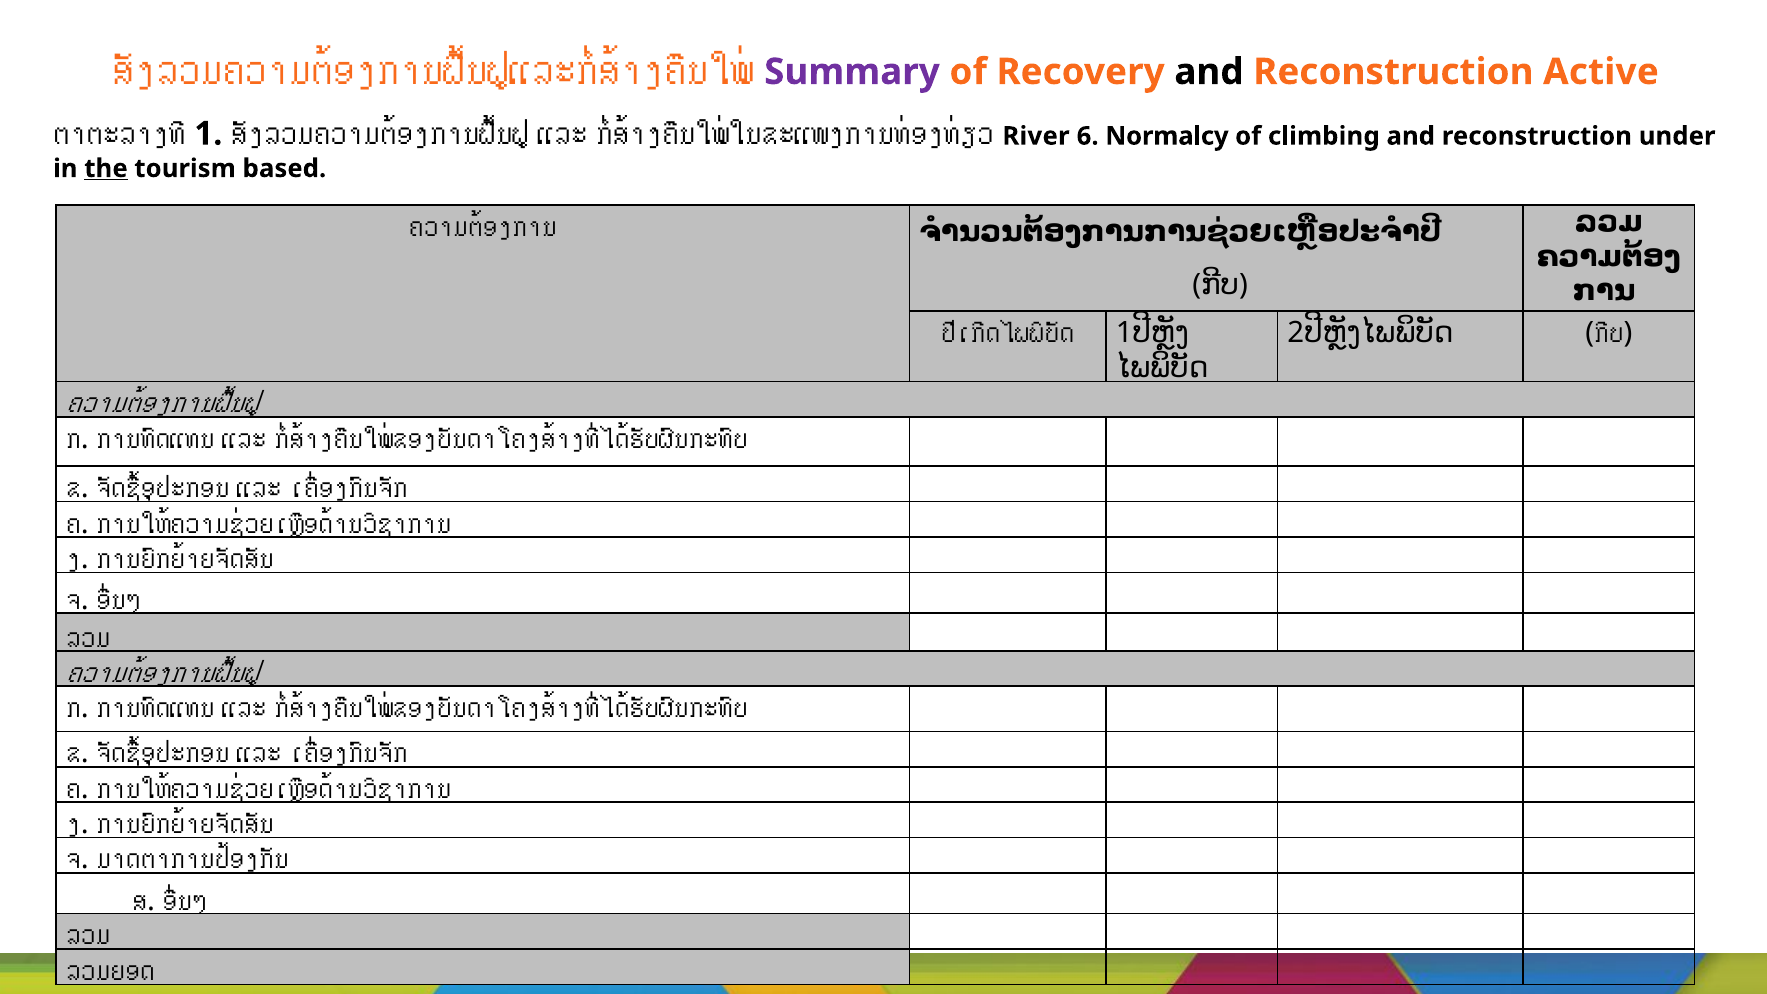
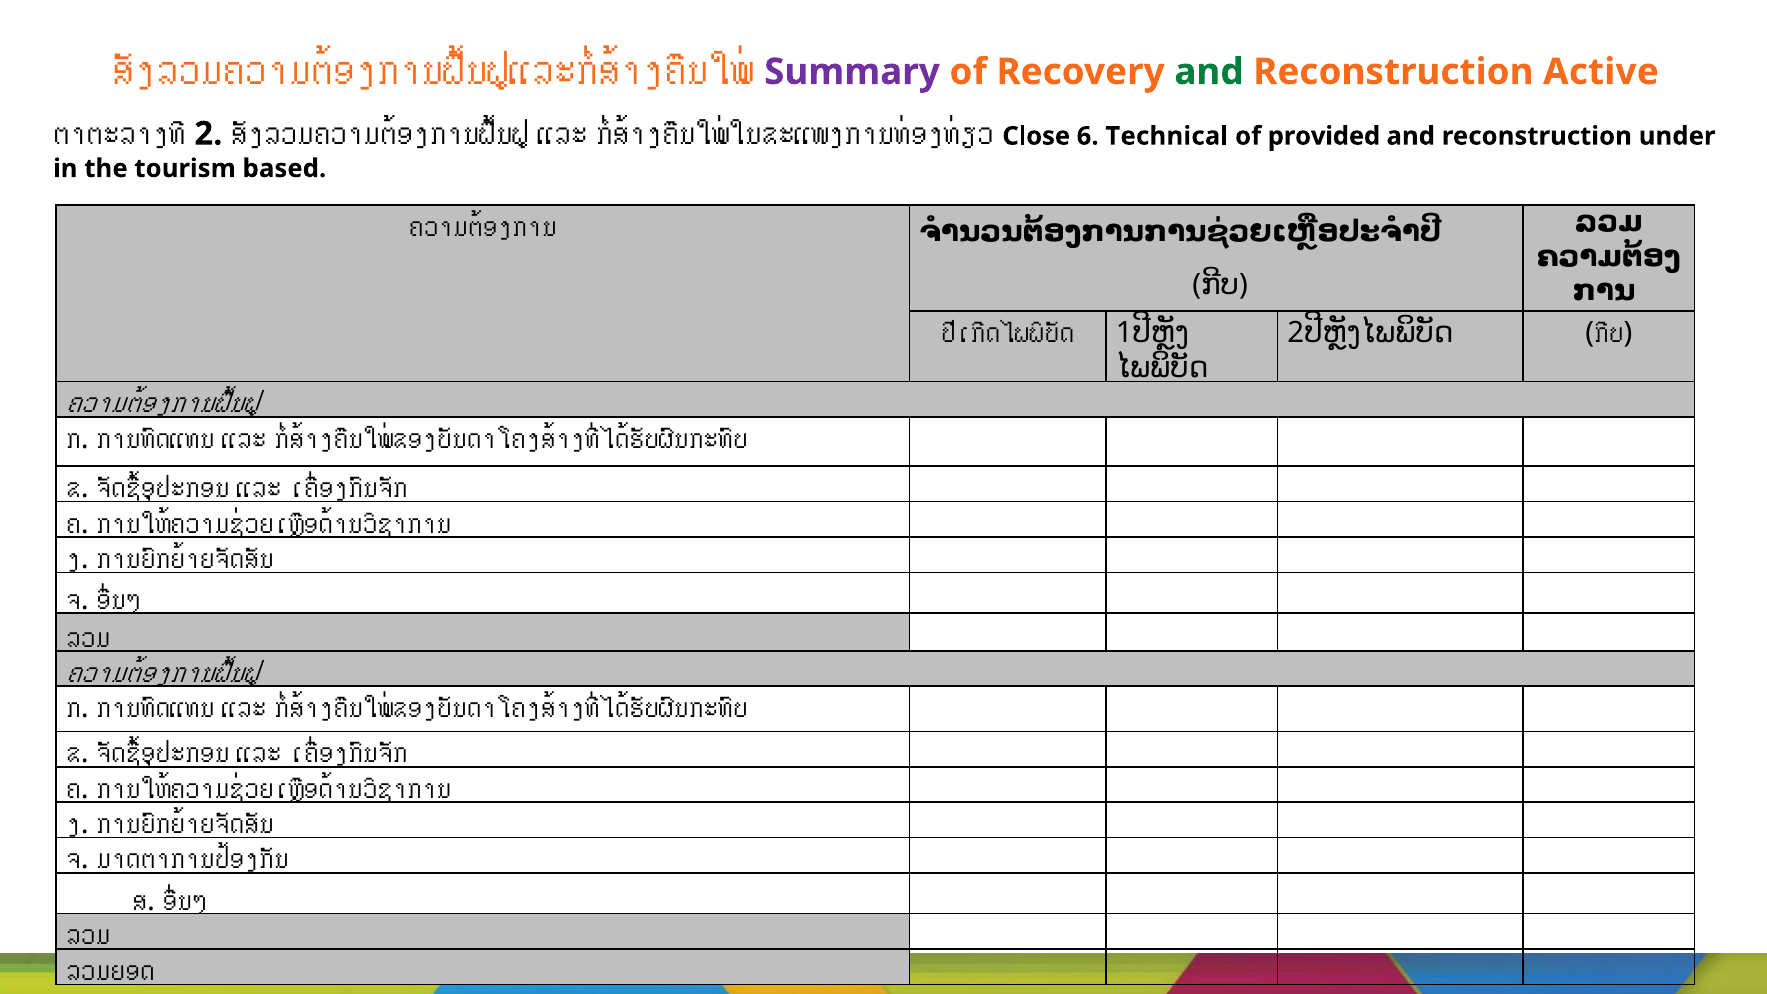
and colour: black -> green (1209, 72)
1: 1 -> 2 (208, 134)
River: River -> Close (1036, 136)
Normalcy: Normalcy -> Technical (1167, 136)
climbing: climbing -> provided (1324, 136)
the underline: present -> none (106, 169)
